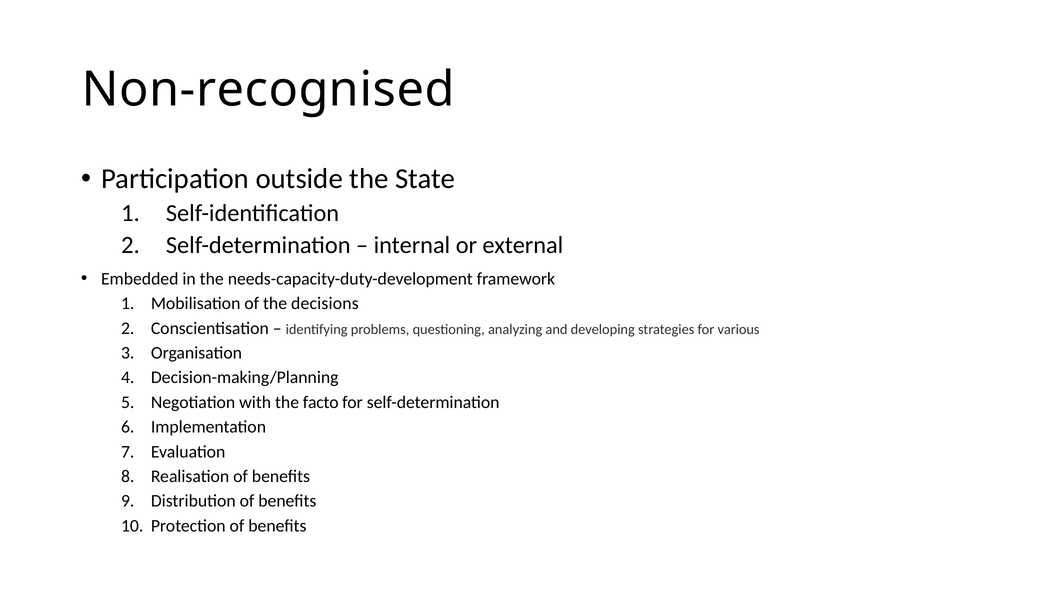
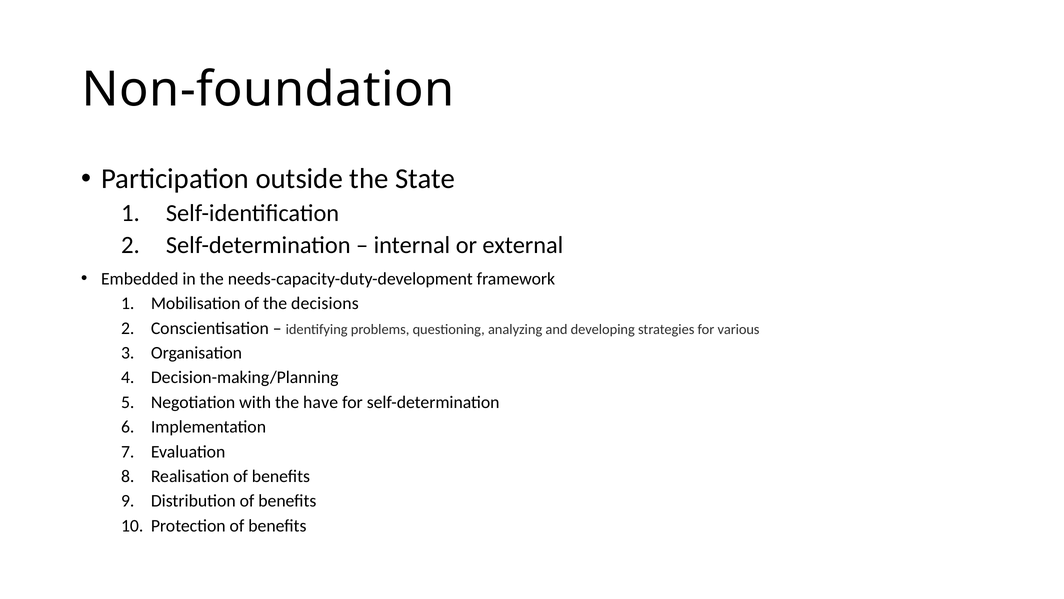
Non-recognised: Non-recognised -> Non-foundation (268, 89)
facto: facto -> have (321, 402)
